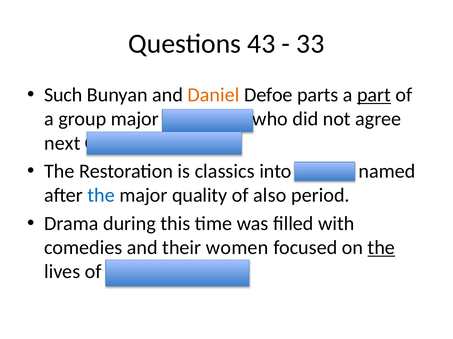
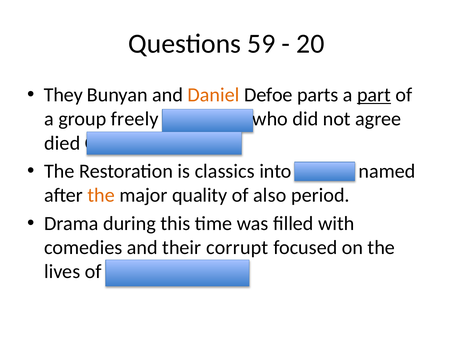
43: 43 -> 59 (261, 44)
33: 33 -> 20 (310, 44)
Such: Such -> They (63, 95)
group major: major -> freely (135, 119)
next: next -> died (62, 143)
the colour: blue -> orange (101, 196)
women: women -> corrupt (237, 248)
the underline: present -> none (381, 248)
